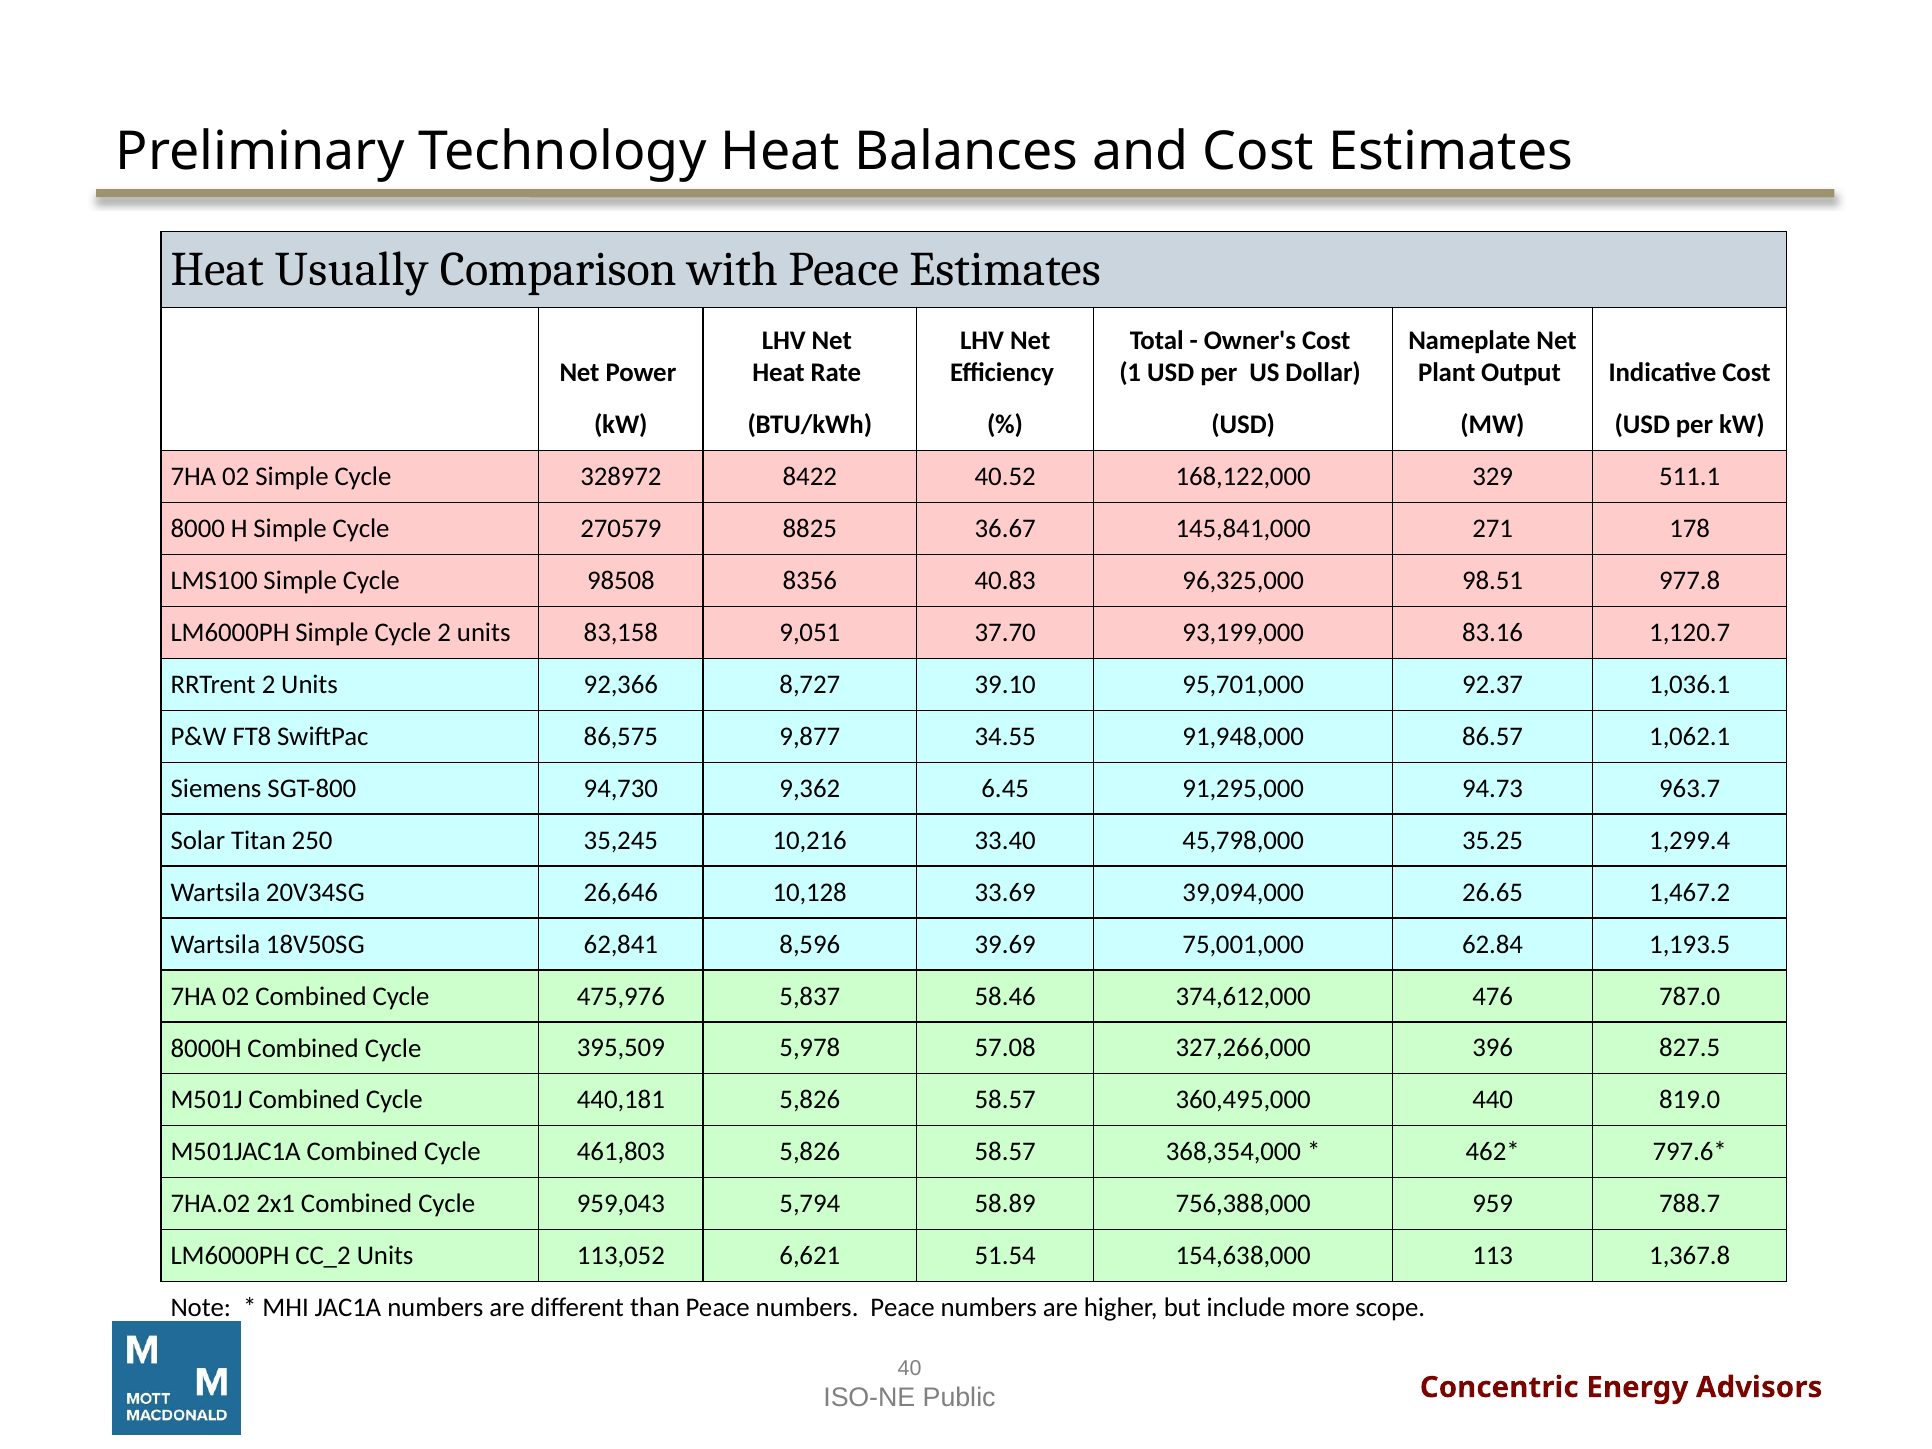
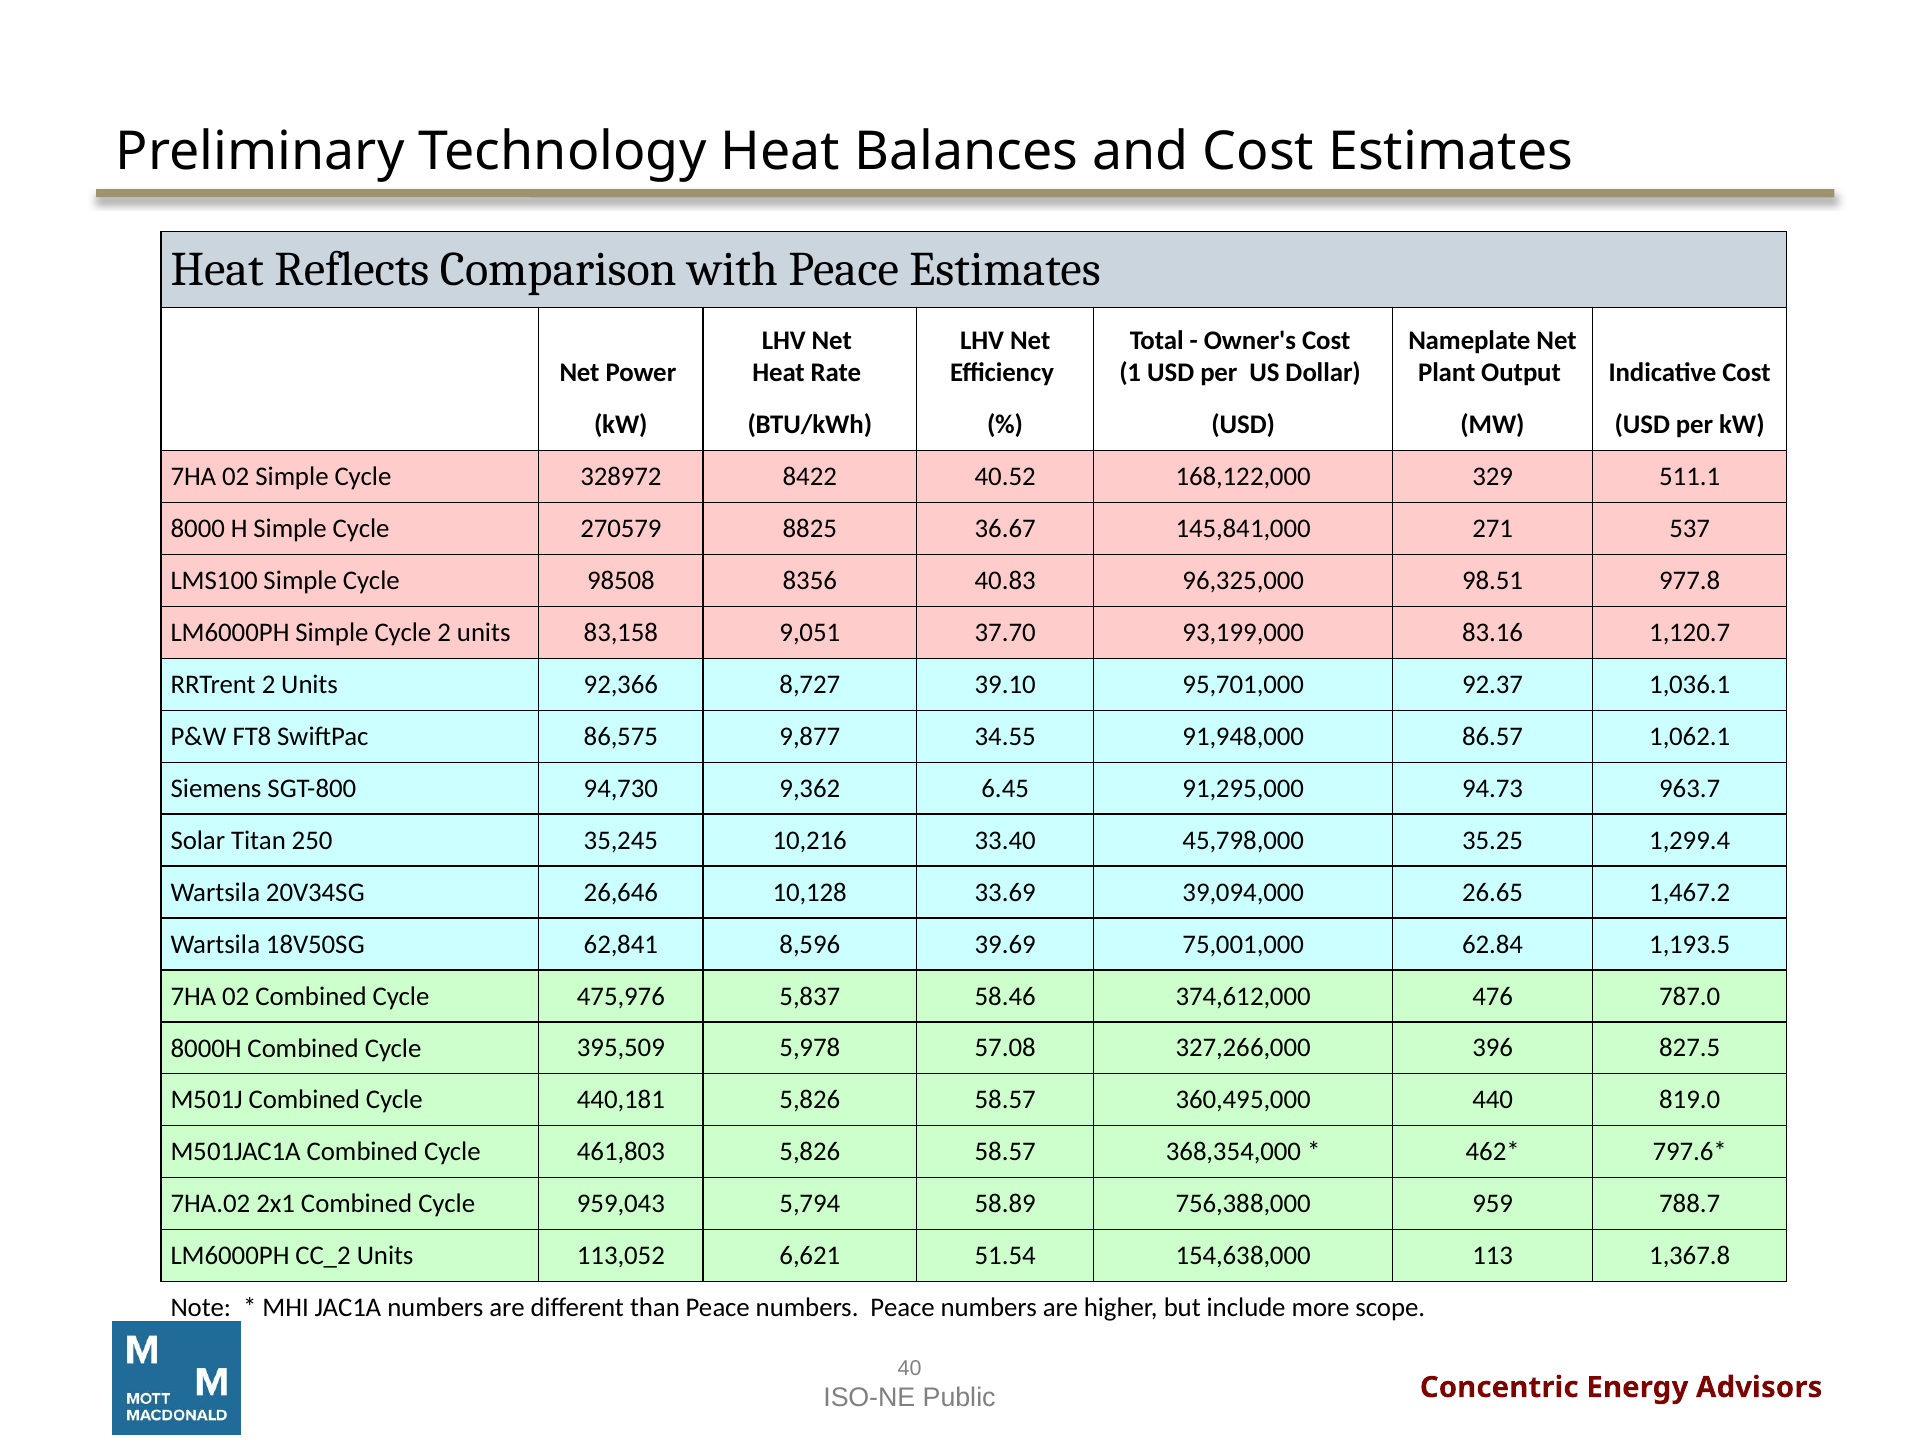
Usually: Usually -> Reflects (352, 269)
178: 178 -> 537 (1690, 529)
